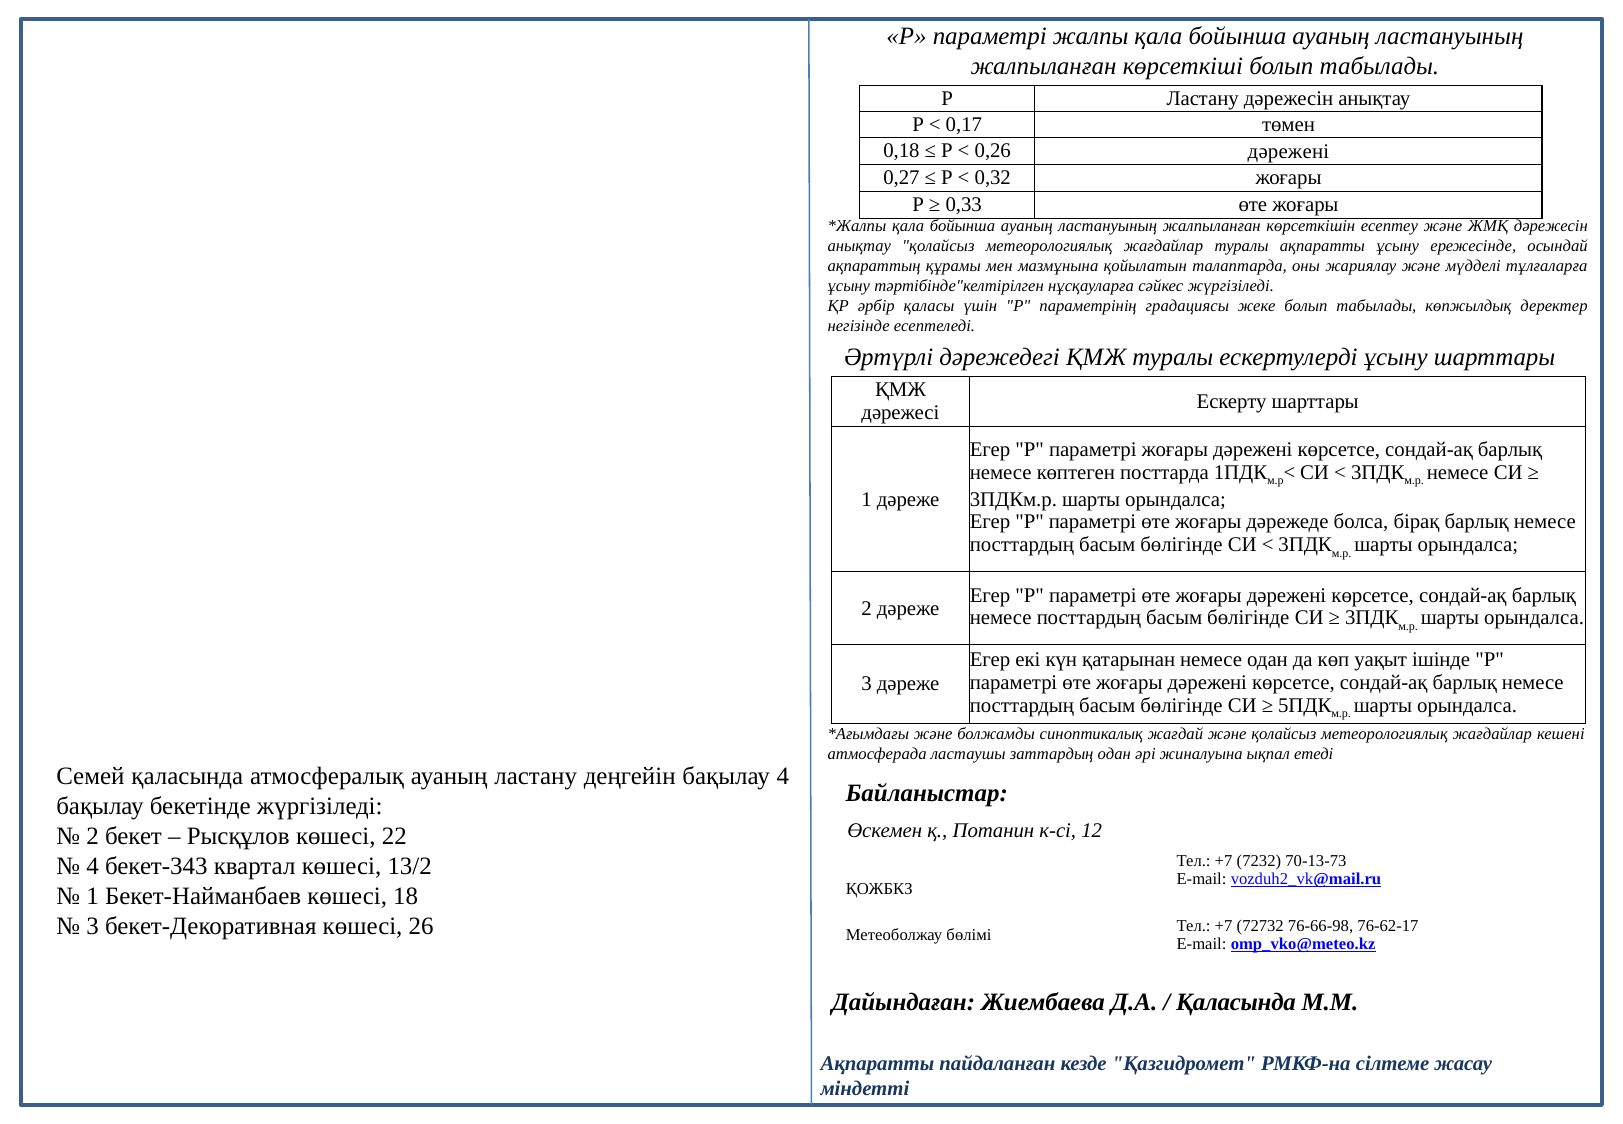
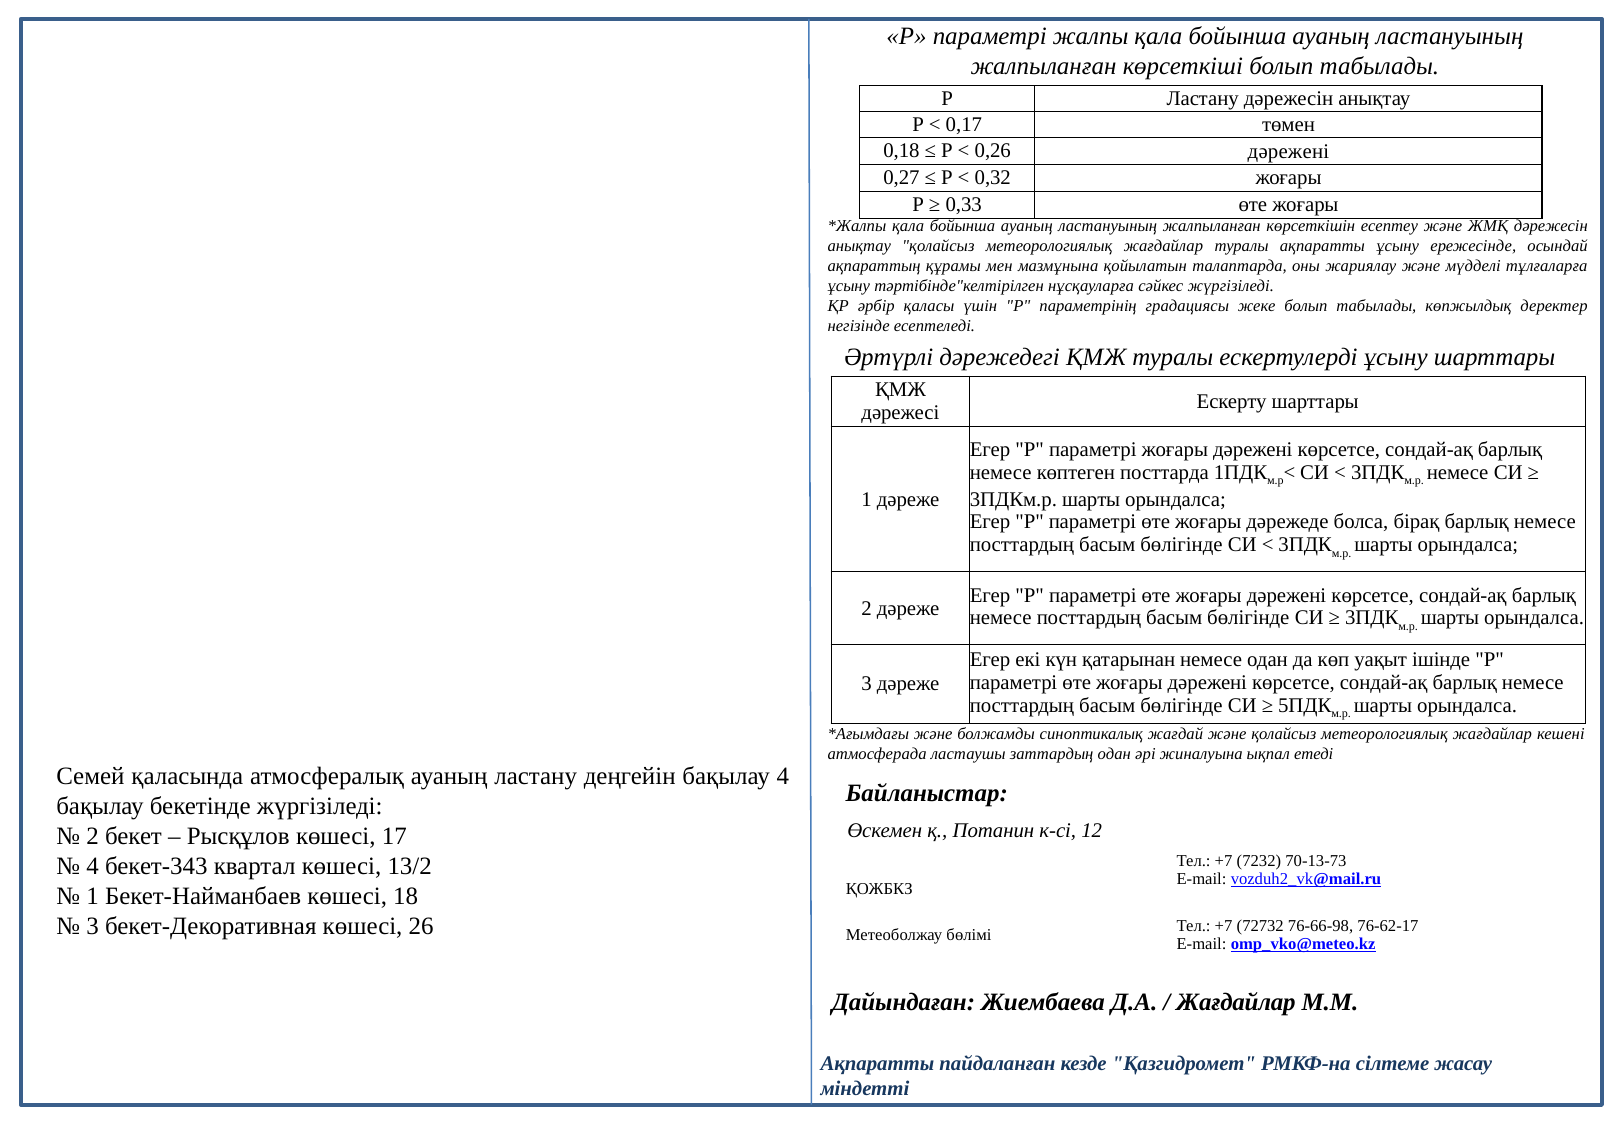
22: 22 -> 17 (394, 836)
Қаласында: Қаласында -> Жағдайлар (1236, 1002)
